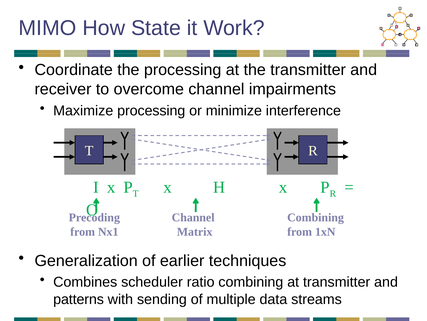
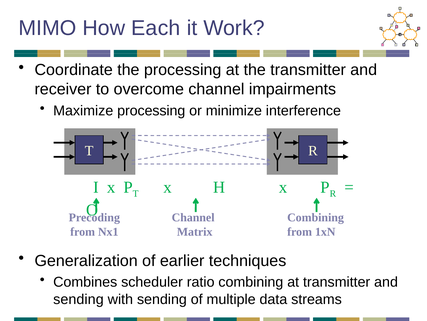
State: State -> Each (156, 28)
patterns: patterns -> sending (78, 299)
